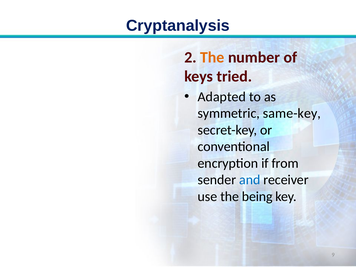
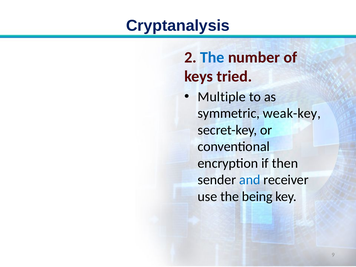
The colour: orange -> blue (212, 57)
Adapted: Adapted -> Multiple (222, 97)
same-key: same-key -> weak-key (292, 113)
from: from -> then (285, 163)
